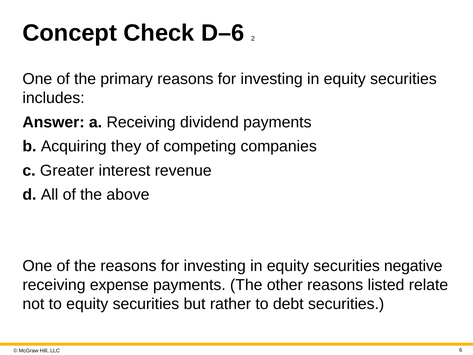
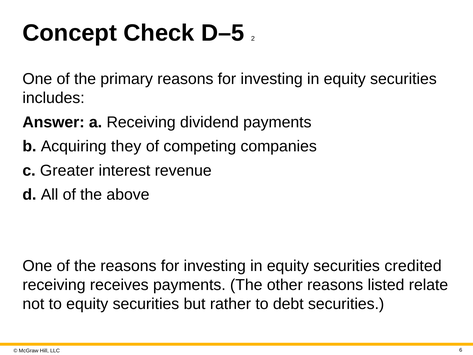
D–6: D–6 -> D–5 (223, 33)
negative: negative -> credited (413, 266)
expense: expense -> receives (119, 285)
